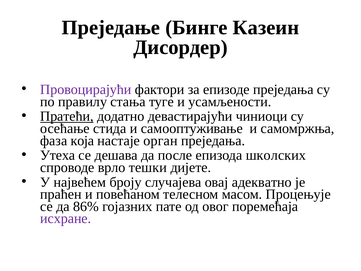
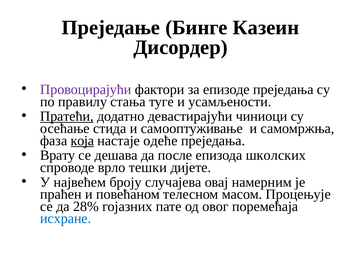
која underline: none -> present (82, 141)
орган: орган -> одеће (161, 141)
Утеха: Утеха -> Врату (58, 155)
адекватно: адекватно -> намерним (262, 182)
86%: 86% -> 28% (86, 206)
исхране colour: purple -> blue (66, 218)
